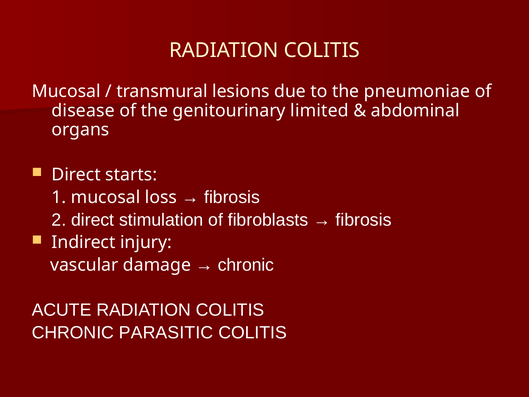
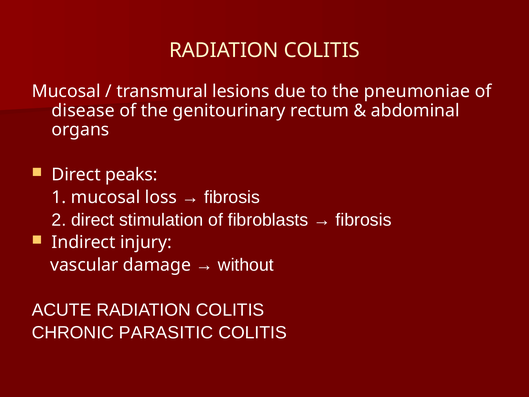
limited: limited -> rectum (320, 110)
starts: starts -> peaks (131, 175)
chronic: chronic -> without (246, 265)
